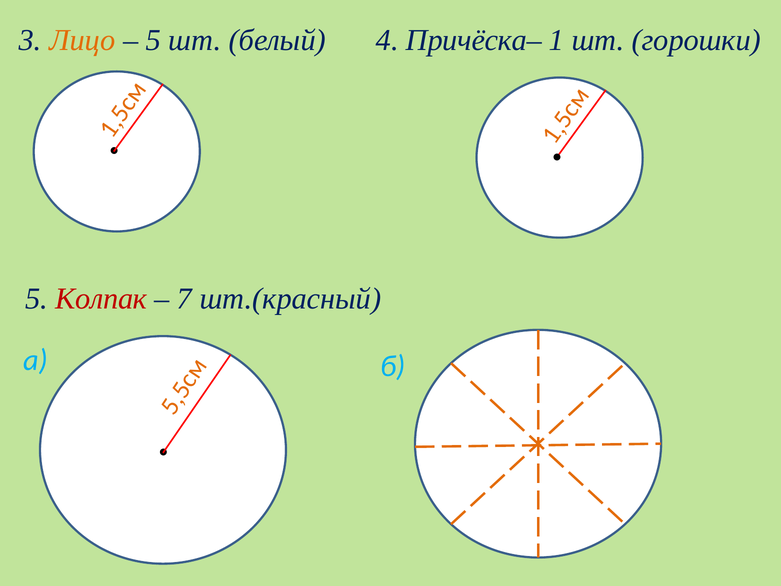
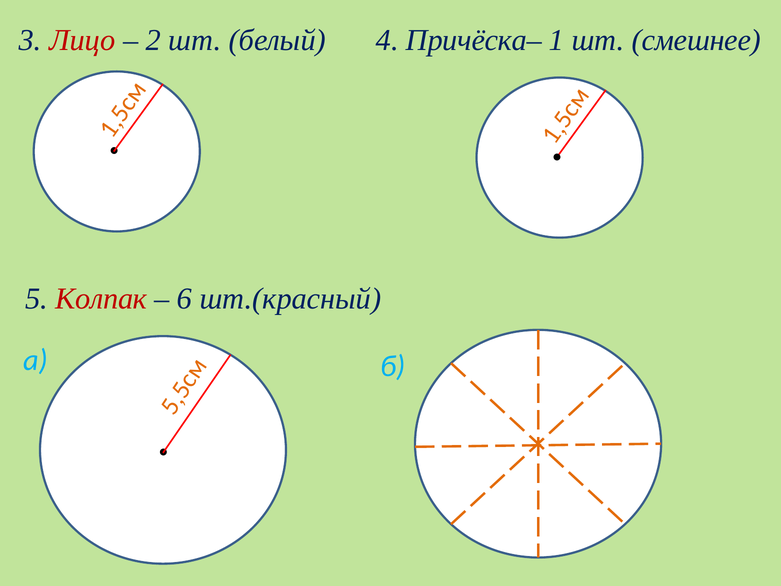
Лицо colour: orange -> red (82, 40)
5: 5 -> 2 (153, 40)
горошки: горошки -> смешнее (696, 40)
7: 7 -> 6 (185, 299)
